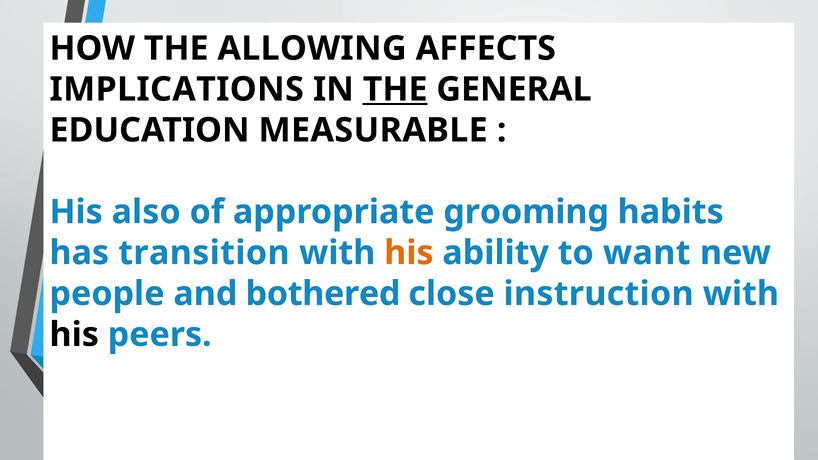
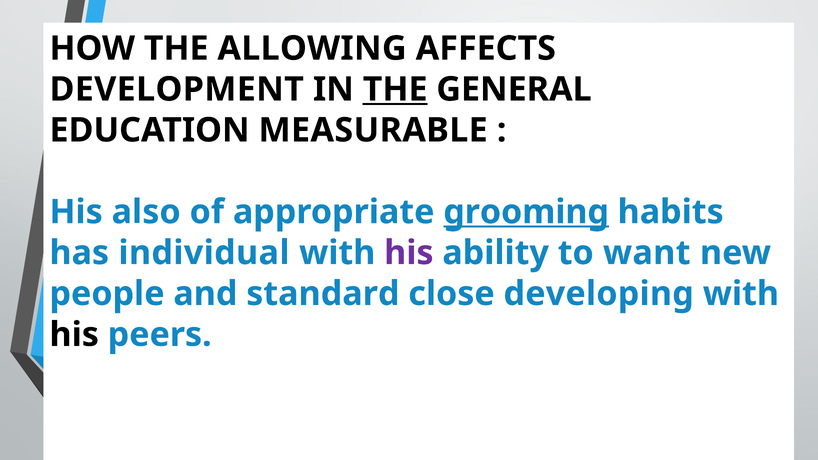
IMPLICATIONS: IMPLICATIONS -> DEVELOPMENT (177, 89)
grooming underline: none -> present (526, 212)
transition: transition -> individual (204, 253)
his colour: orange -> purple (409, 253)
bothered: bothered -> standard (323, 294)
instruction: instruction -> developing (599, 294)
